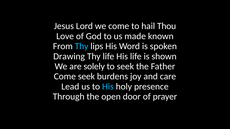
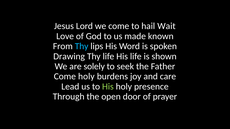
Thou: Thou -> Wait (166, 26)
Come seek: seek -> holy (86, 77)
His colour: light blue -> light green (108, 87)
